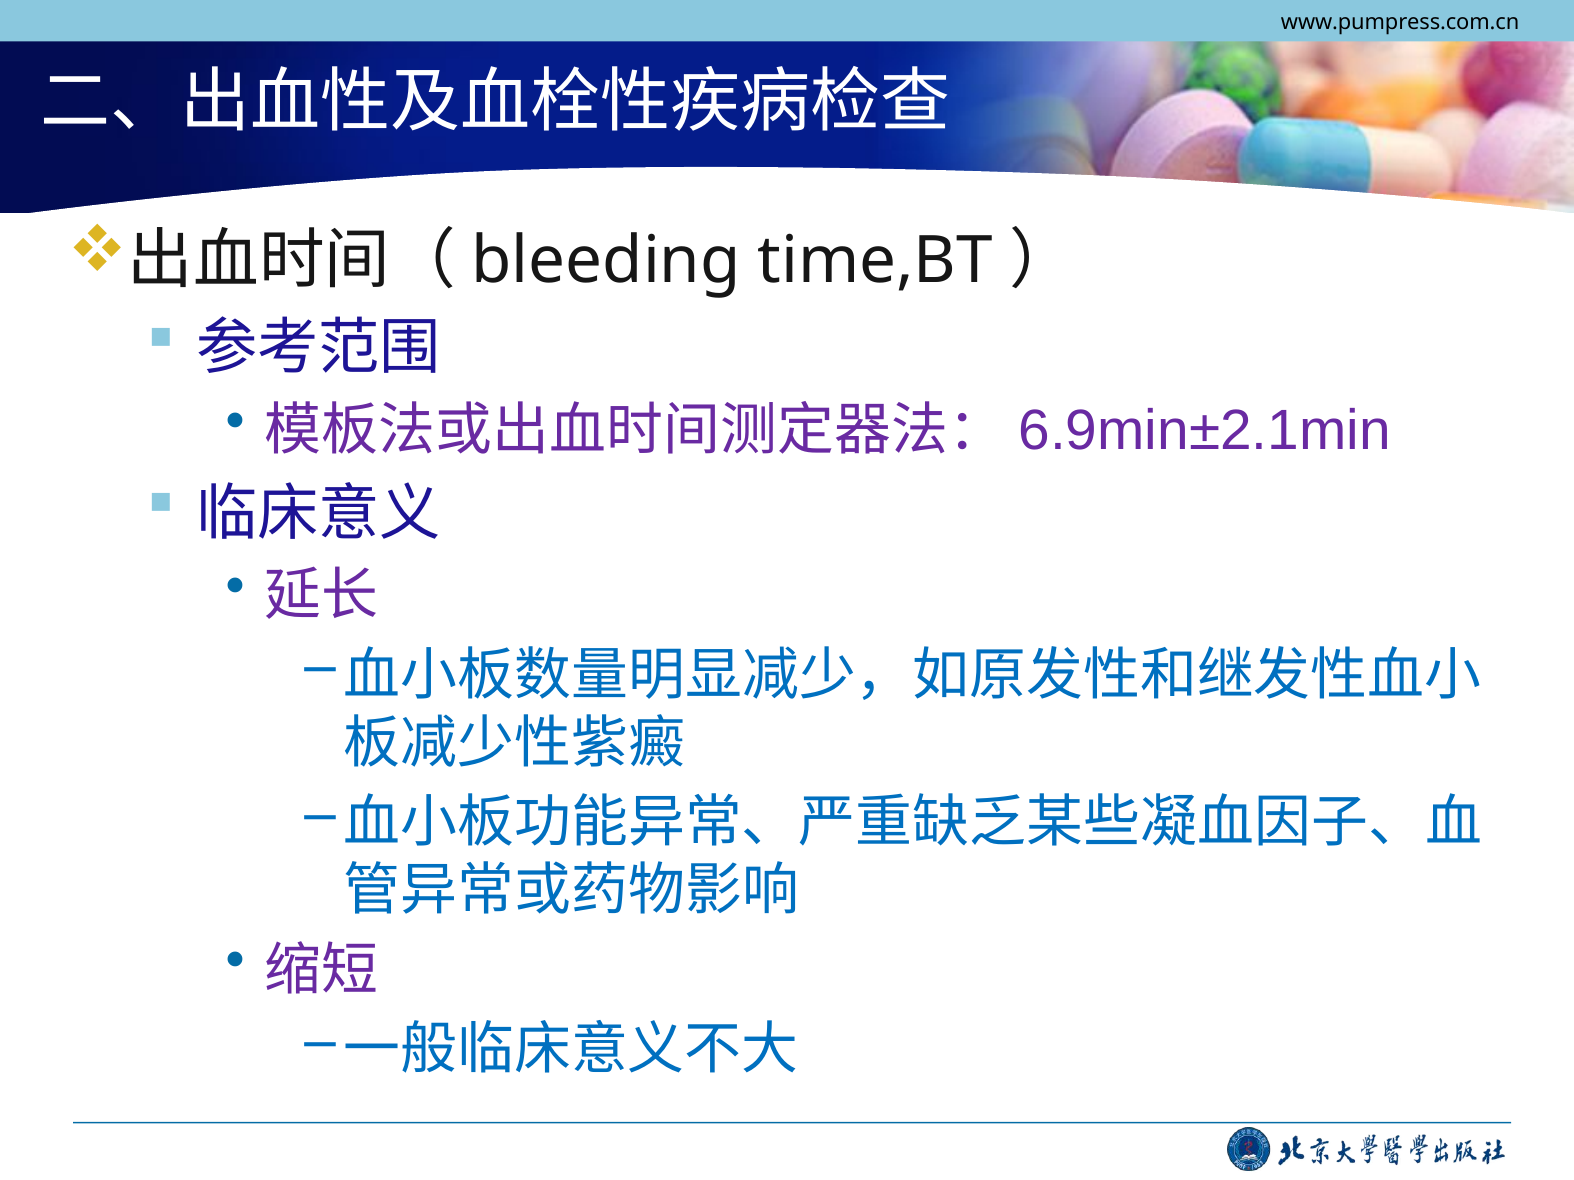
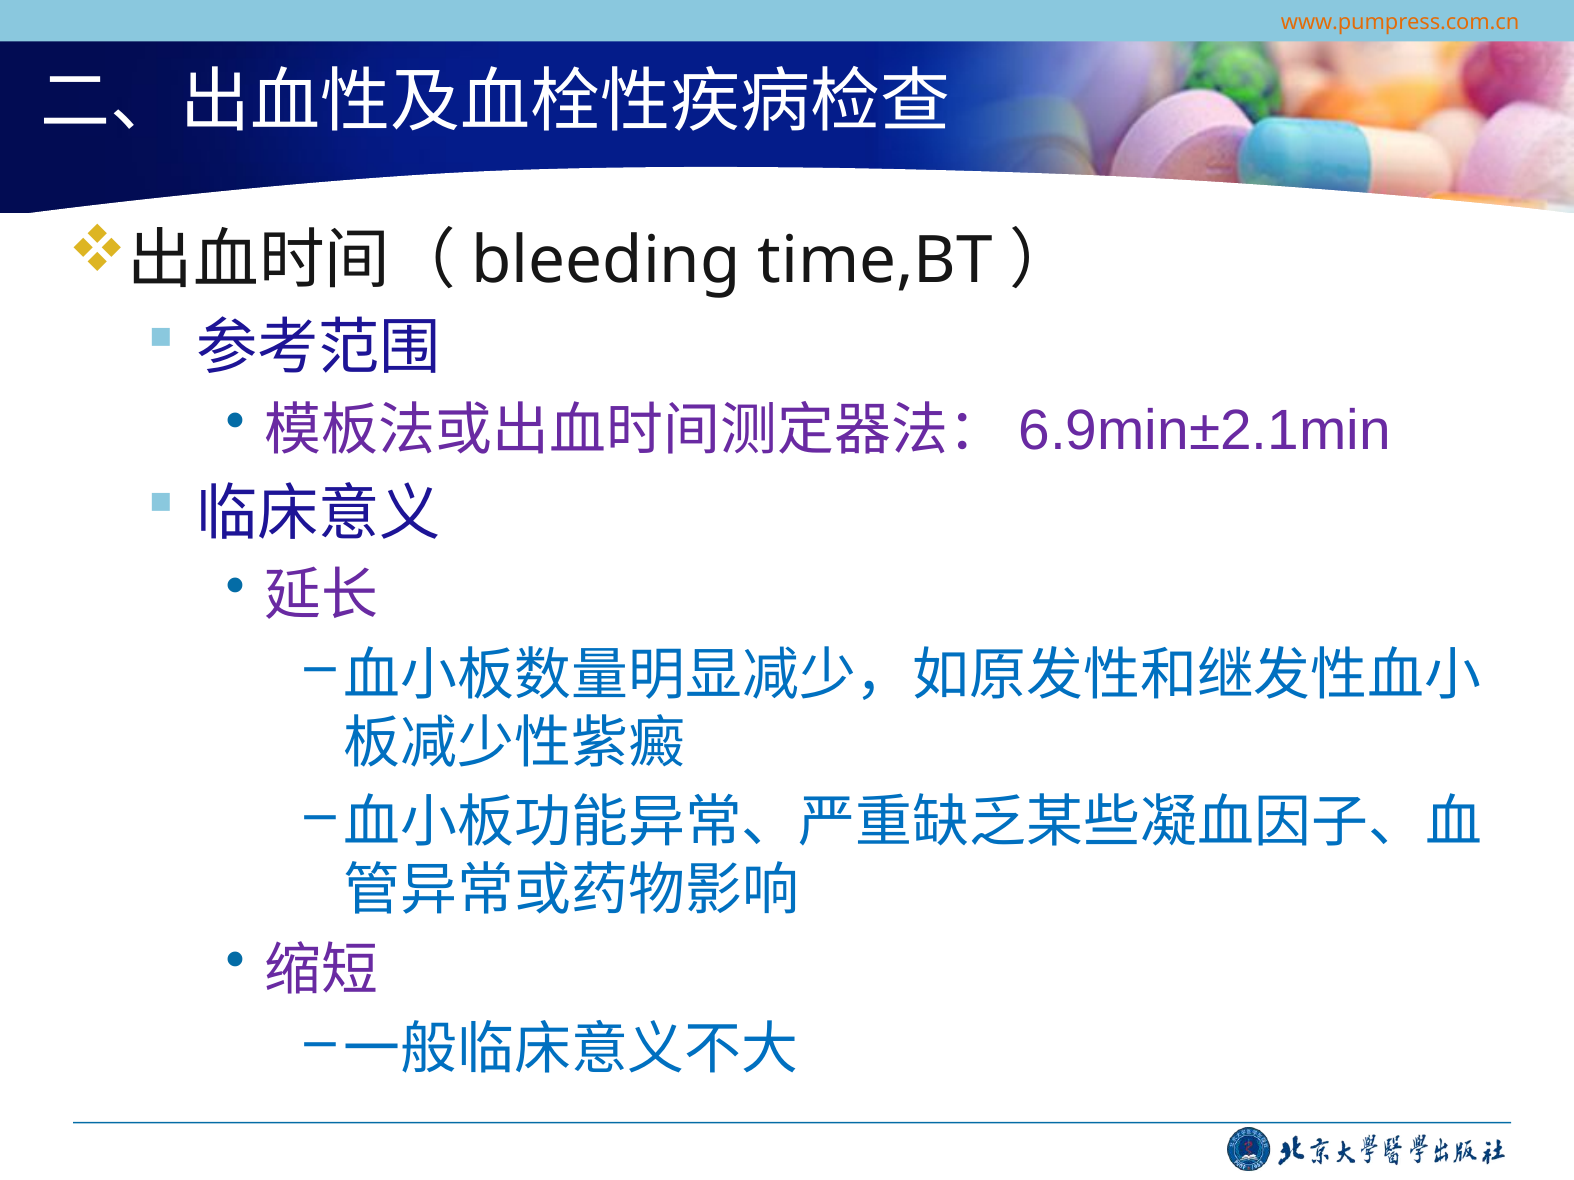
www.pumpress.com.cn colour: black -> orange (1400, 23)
